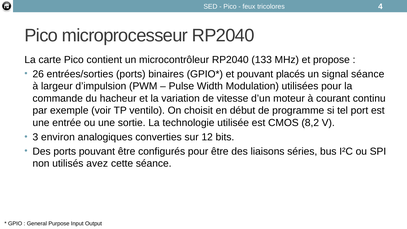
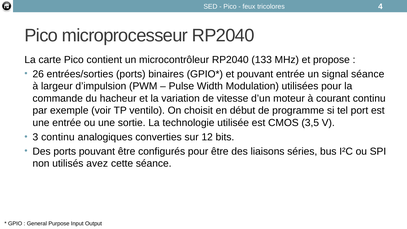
pouvant placés: placés -> entrée (290, 74)
8,2: 8,2 -> 3,5 (310, 123)
3 environ: environ -> continu (58, 137)
